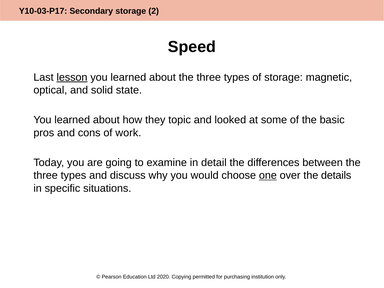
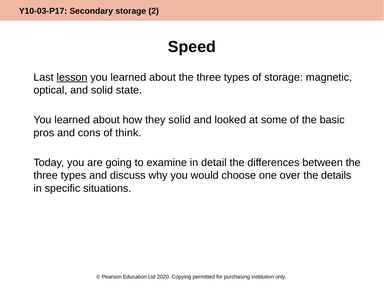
they topic: topic -> solid (180, 120)
work: work -> think (128, 133)
one underline: present -> none (268, 175)
